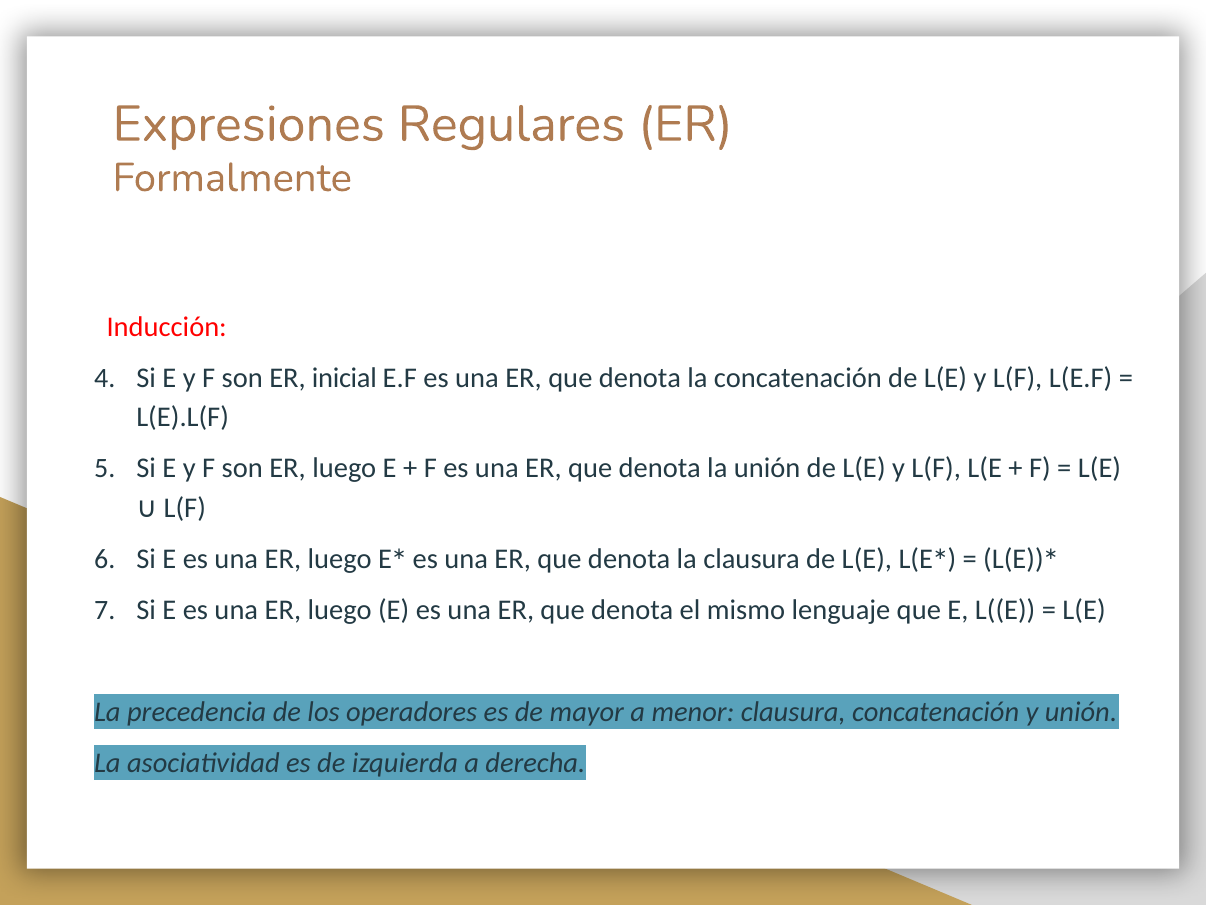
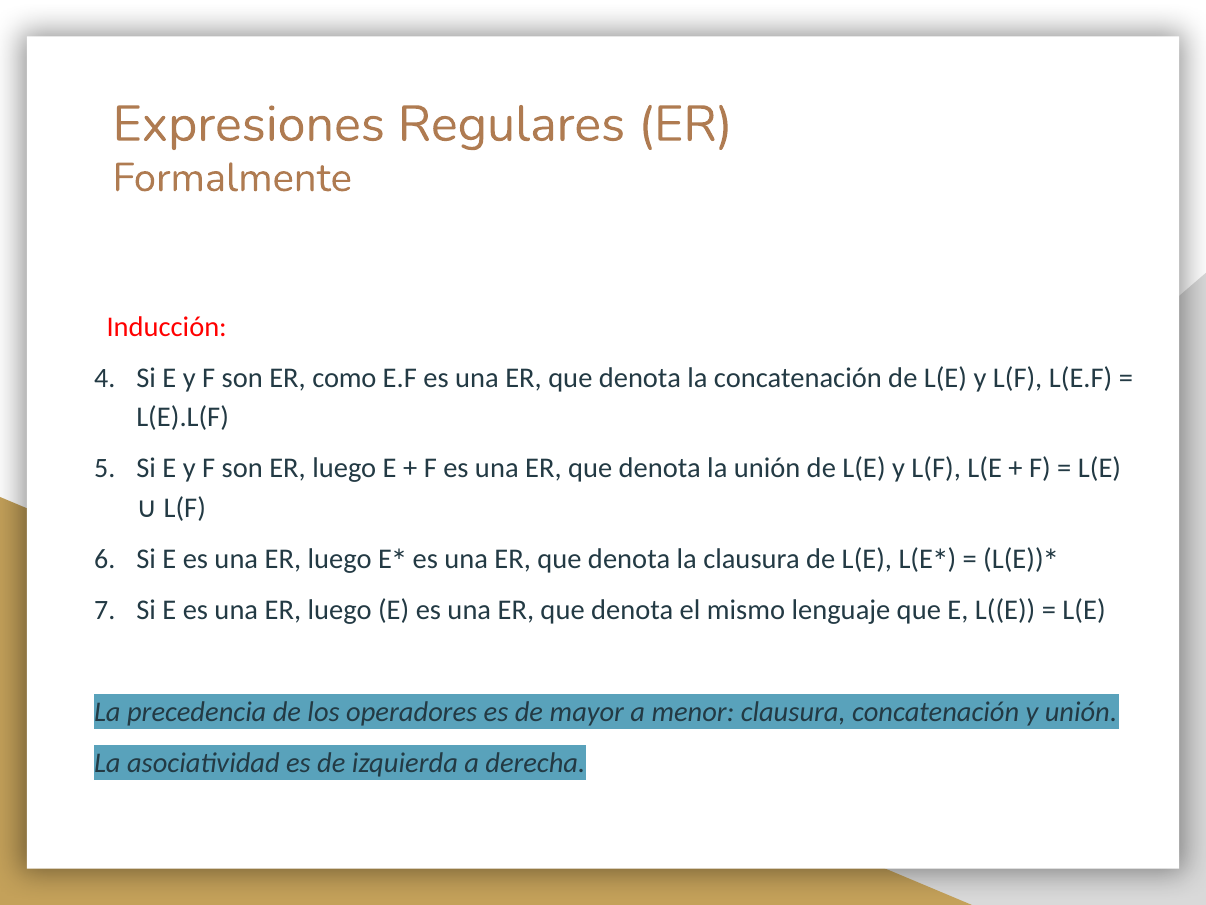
inicial: inicial -> como (344, 378)
